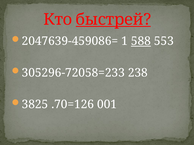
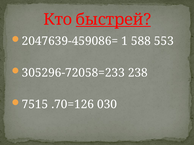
588 underline: present -> none (141, 41)
3825: 3825 -> 7515 (35, 105)
001: 001 -> 030 (107, 105)
